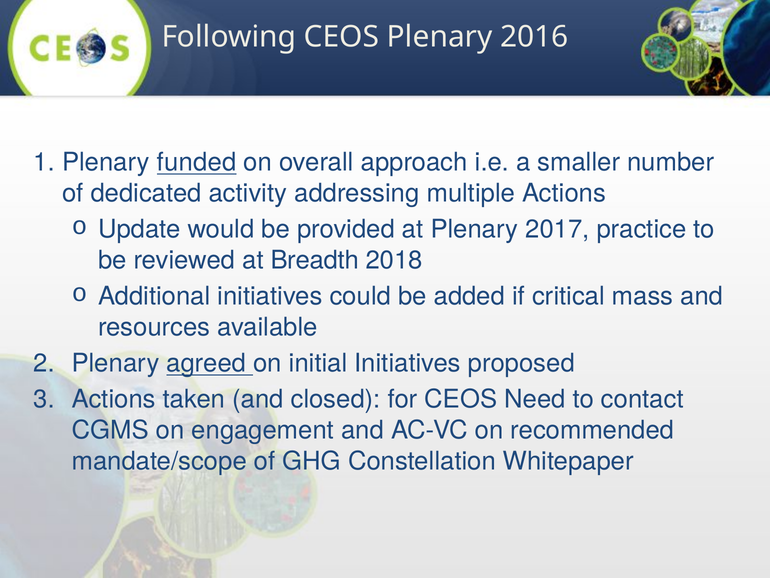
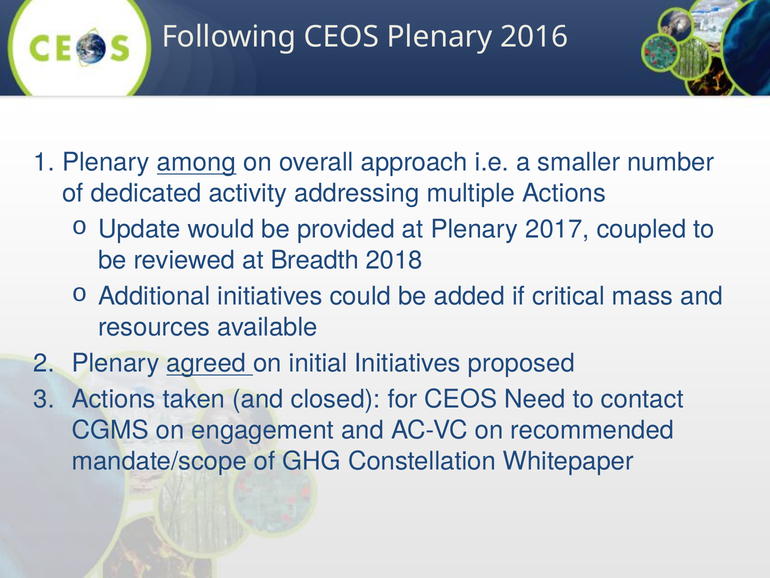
funded: funded -> among (197, 162)
practice: practice -> coupled (641, 229)
